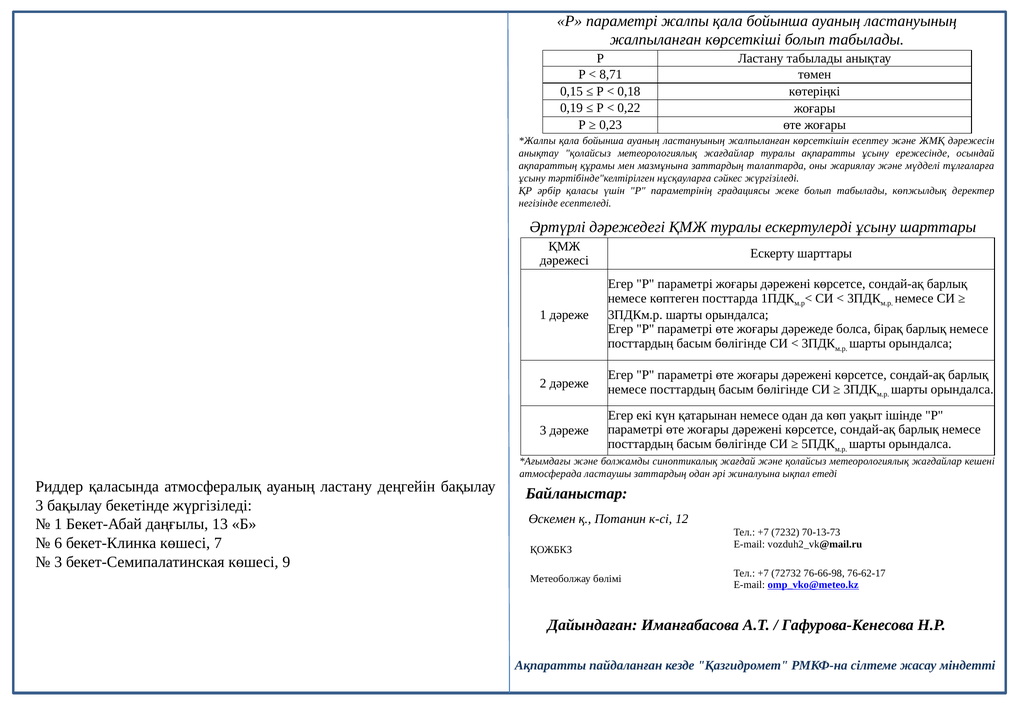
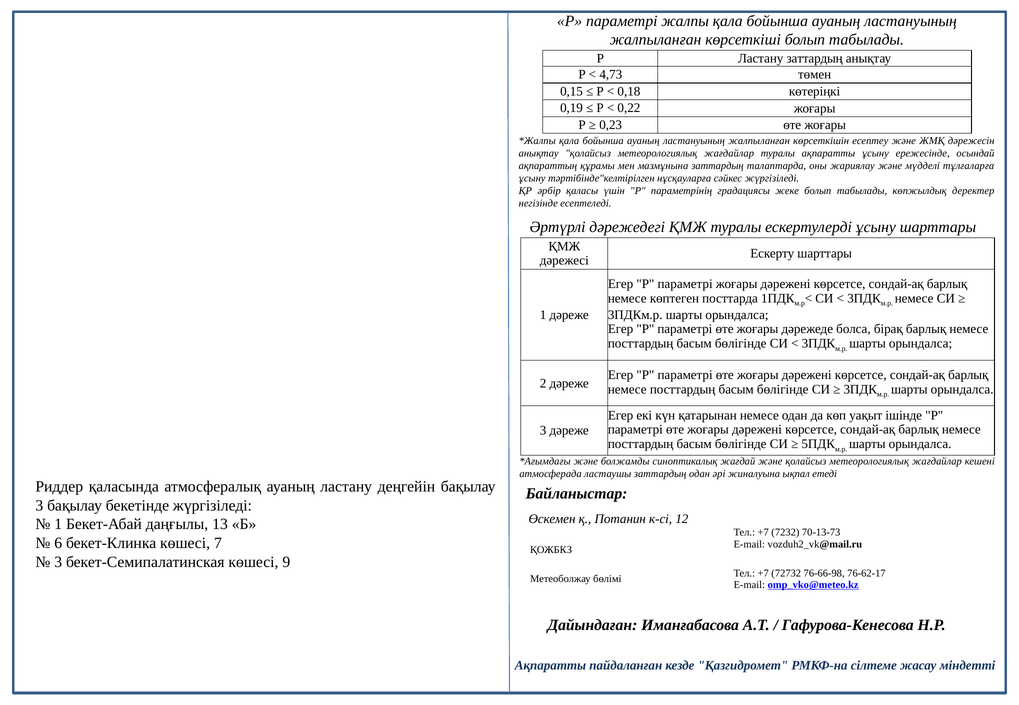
Ластану табылады: табылады -> заттардың (815, 58)
8,71: 8,71 -> 4,73 (611, 74)
